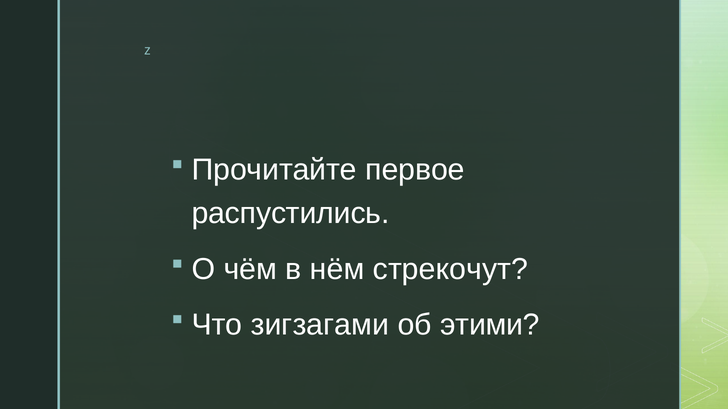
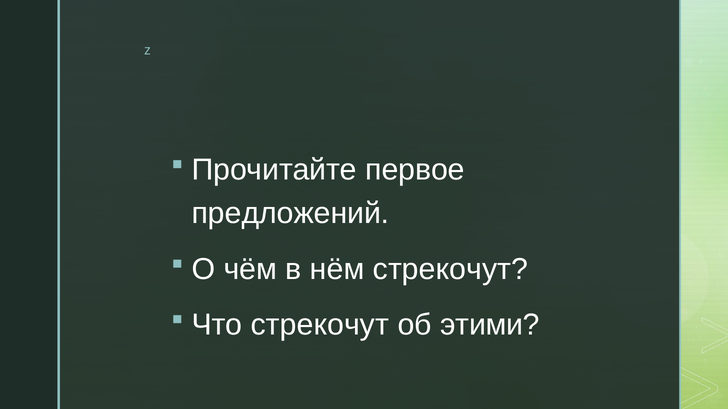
распустились: распустились -> предложений (290, 214)
Что зигзагами: зигзагами -> стрекочут (320, 325)
